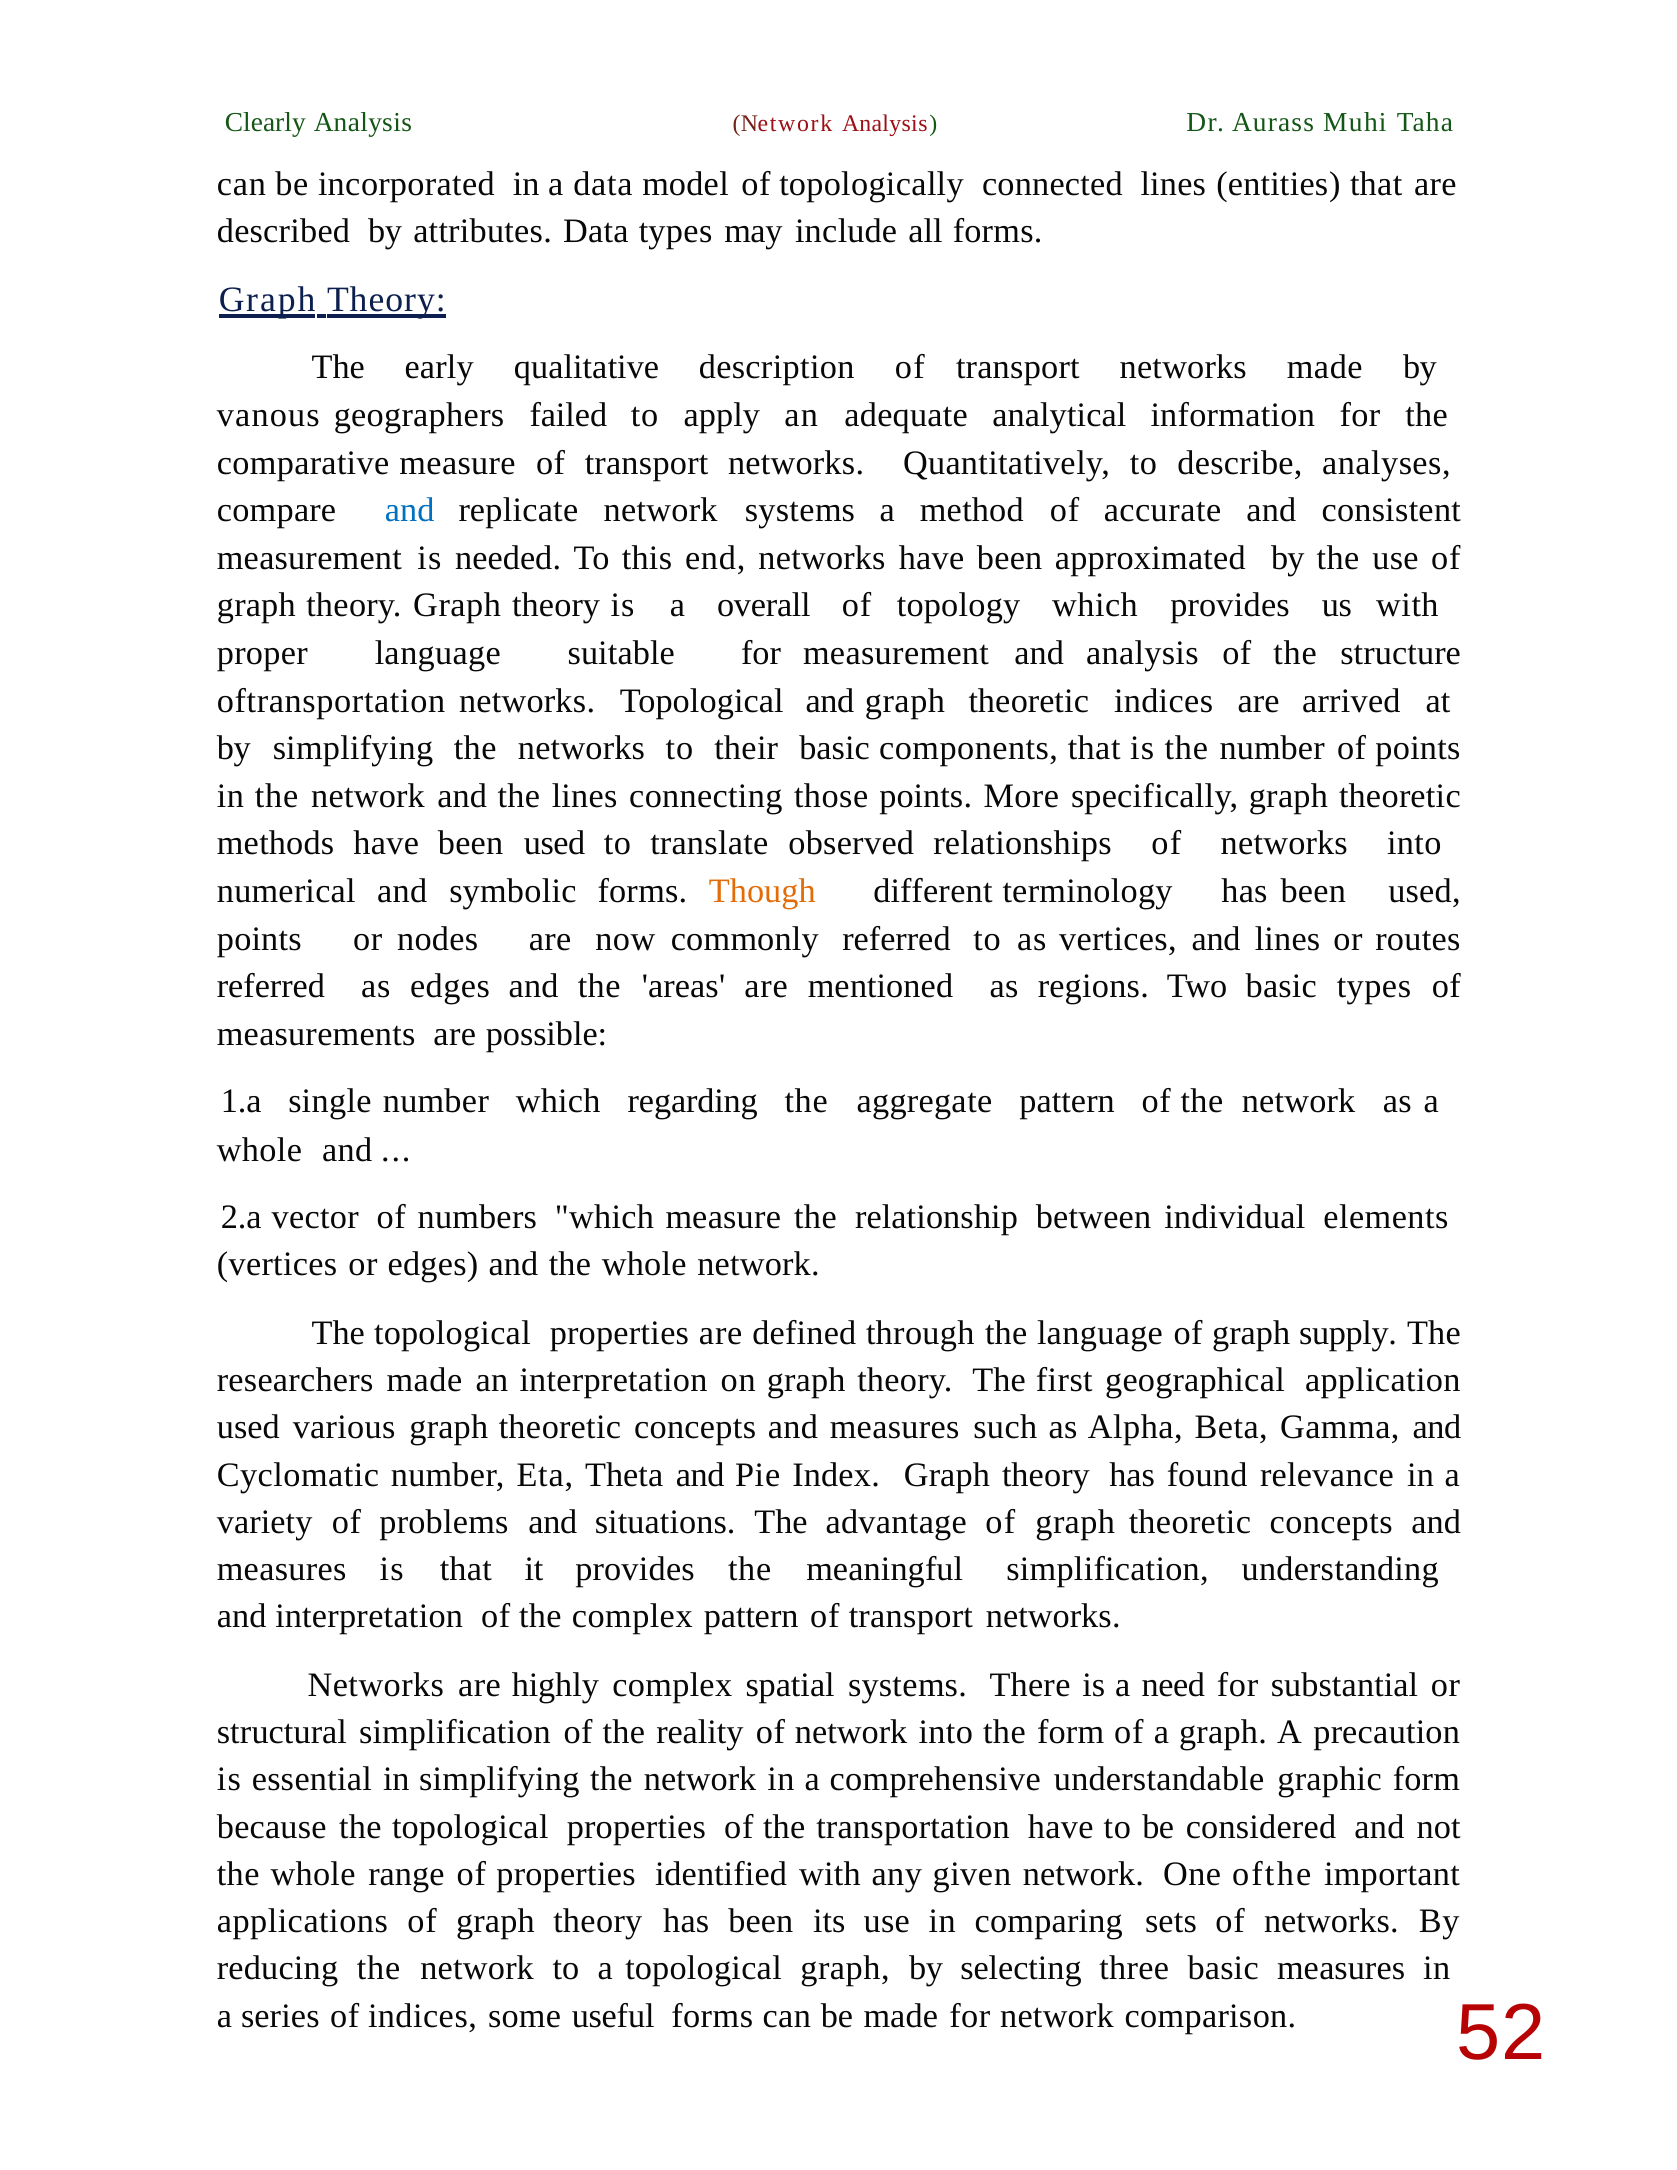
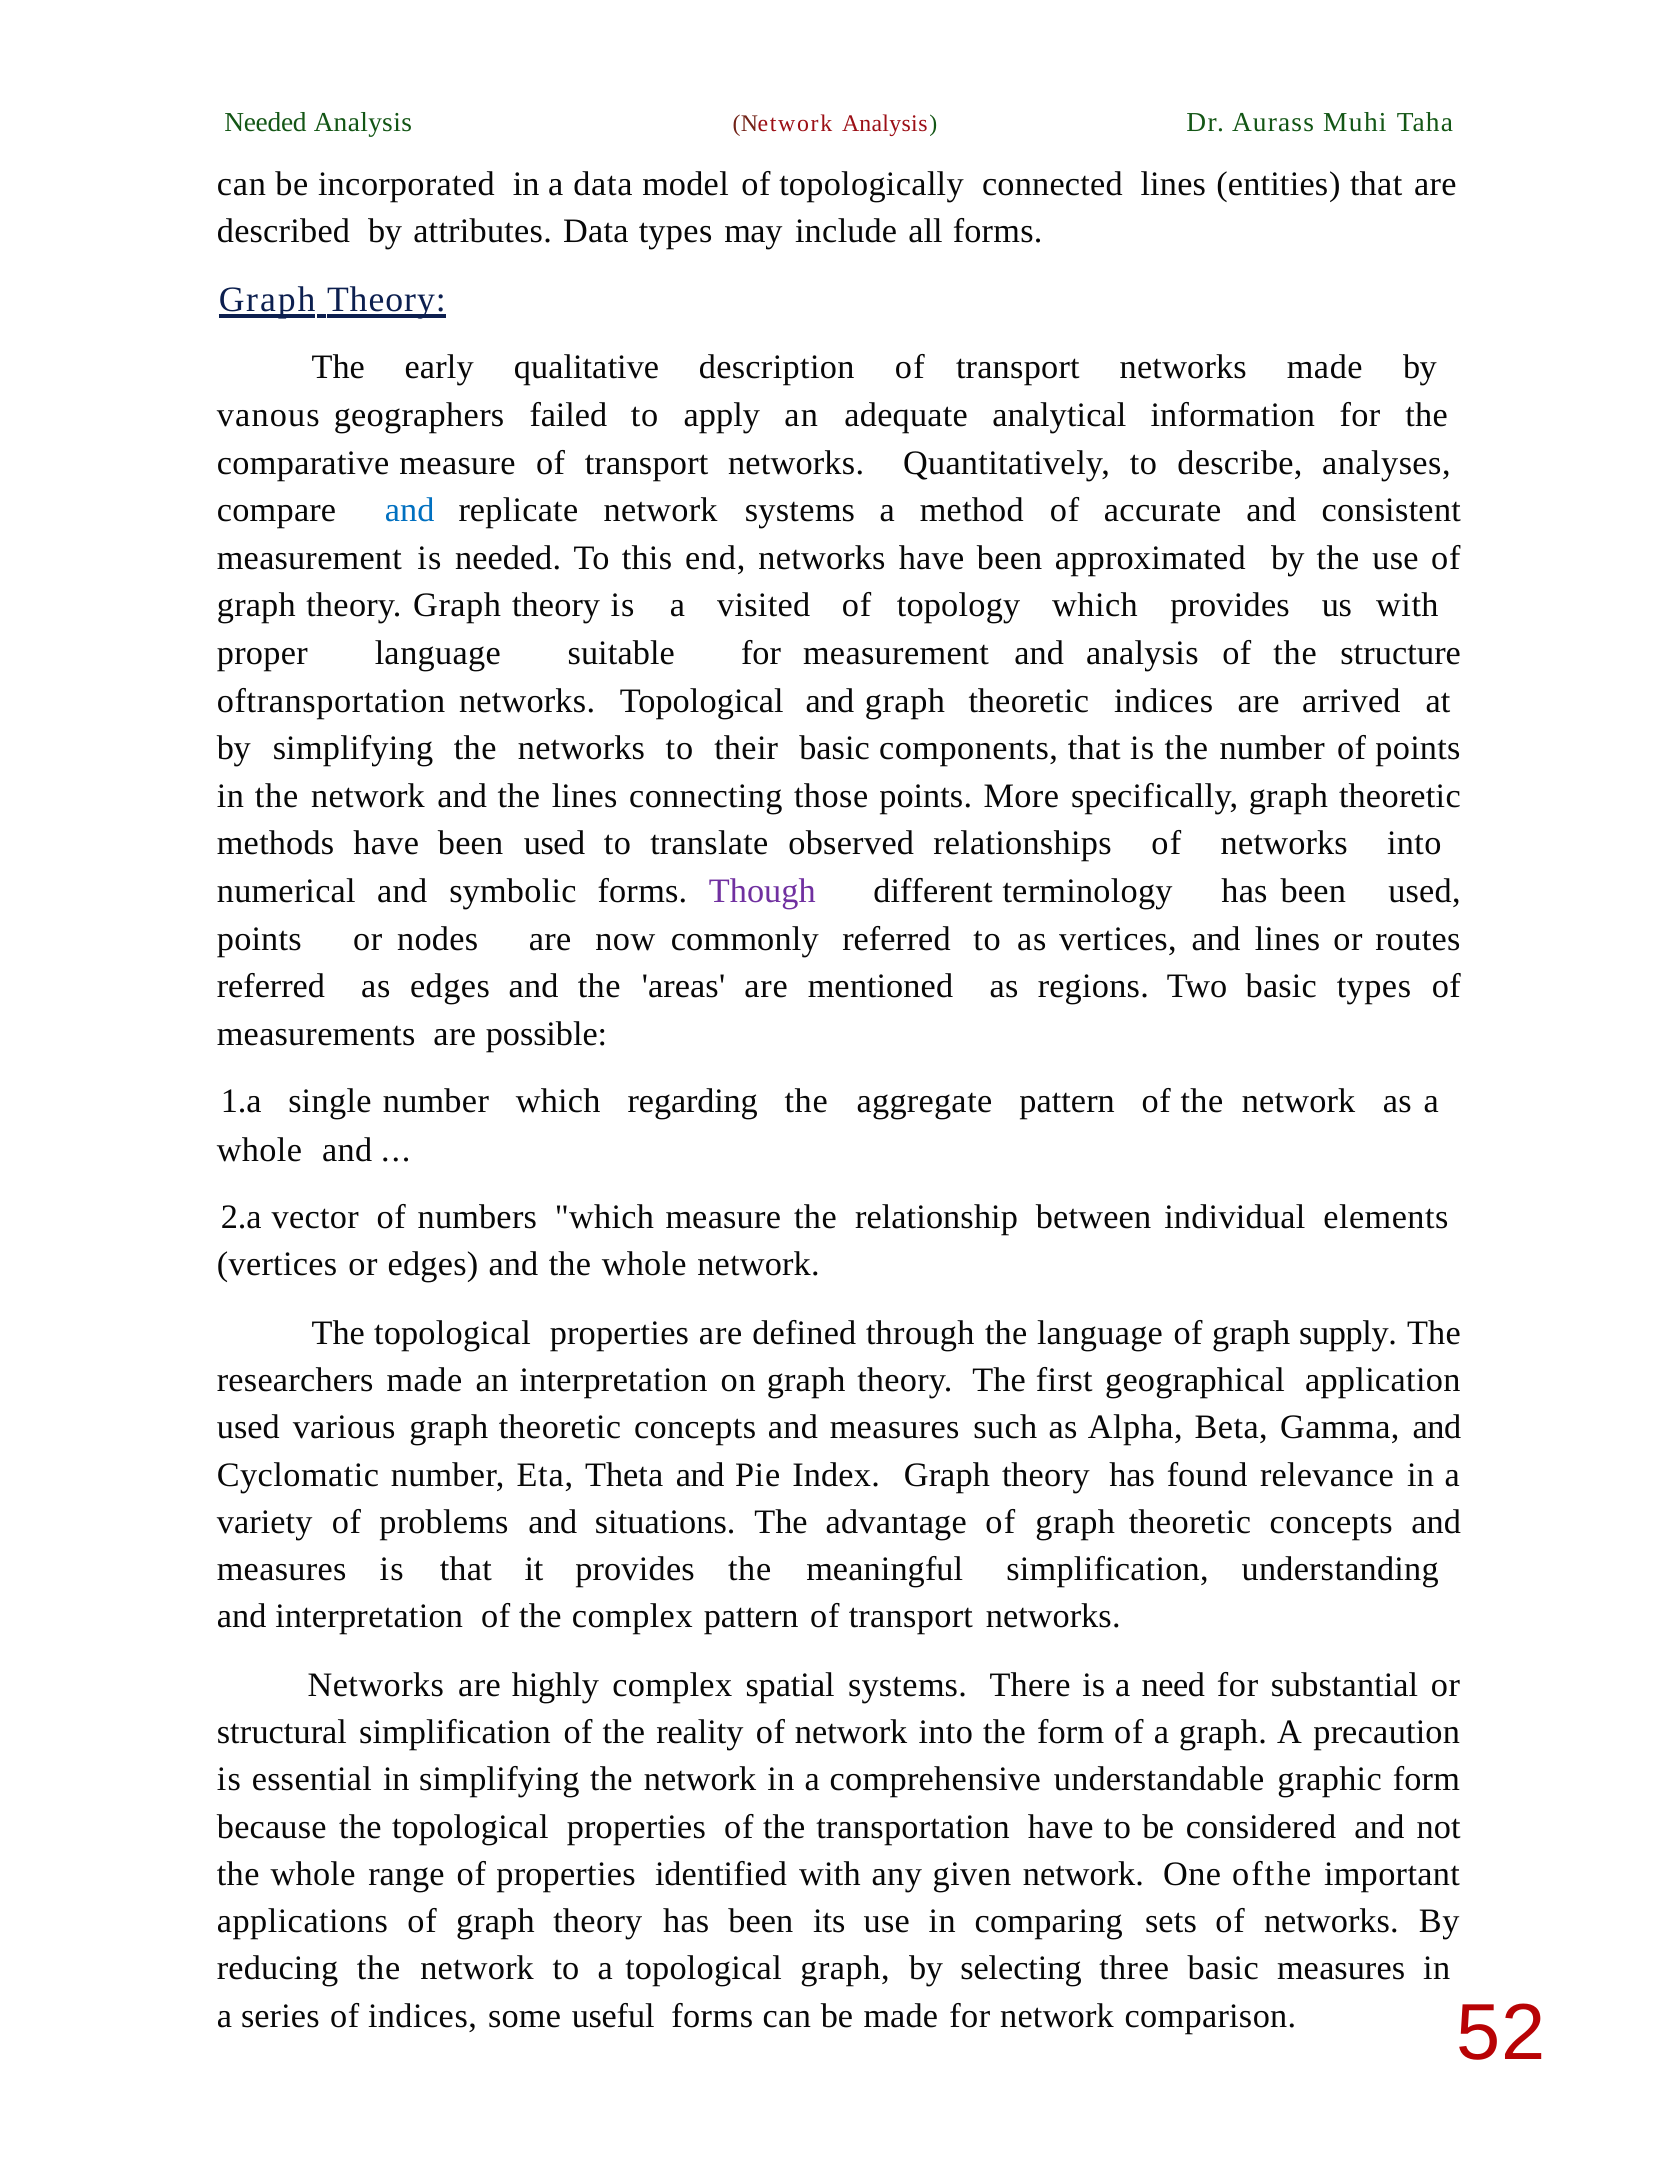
Clearly: Clearly -> Needed (265, 123)
overall: overall -> visited (764, 606)
Though colour: orange -> purple (762, 891)
